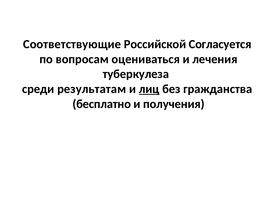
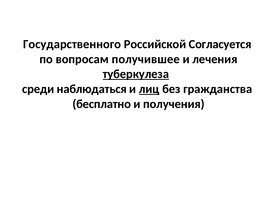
Соответствующие: Соответствующие -> Государственного (72, 44)
оцениваться: оцениваться -> получившее (146, 59)
туберкулеза underline: none -> present (136, 74)
результатам: результатам -> наблюдаться (92, 89)
